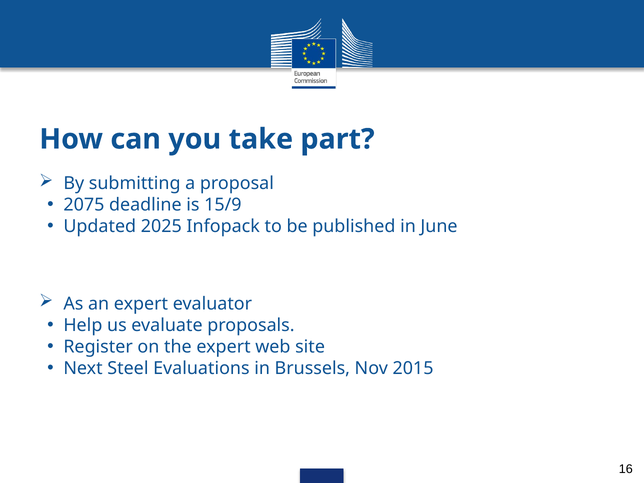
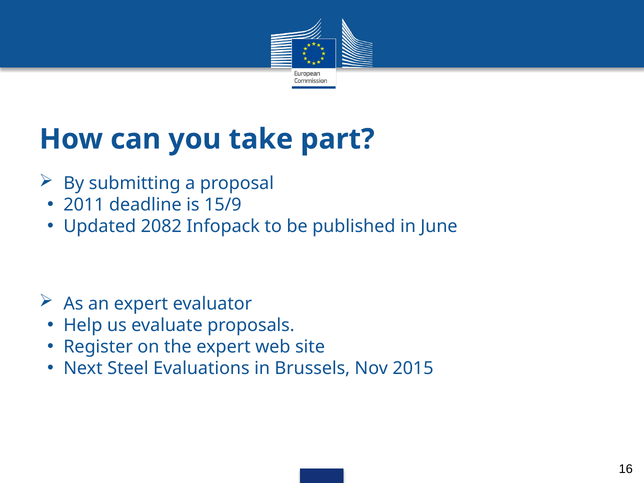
2075: 2075 -> 2011 (84, 205)
2025: 2025 -> 2082 (161, 226)
